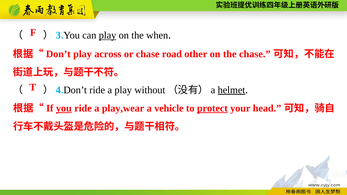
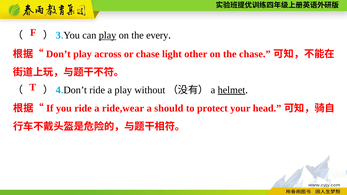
when: when -> every (157, 35)
road: road -> light (172, 54)
you underline: present -> none (64, 108)
play,wear: play,wear -> ride,wear (123, 108)
vehicle: vehicle -> should (169, 108)
protect underline: present -> none (212, 108)
